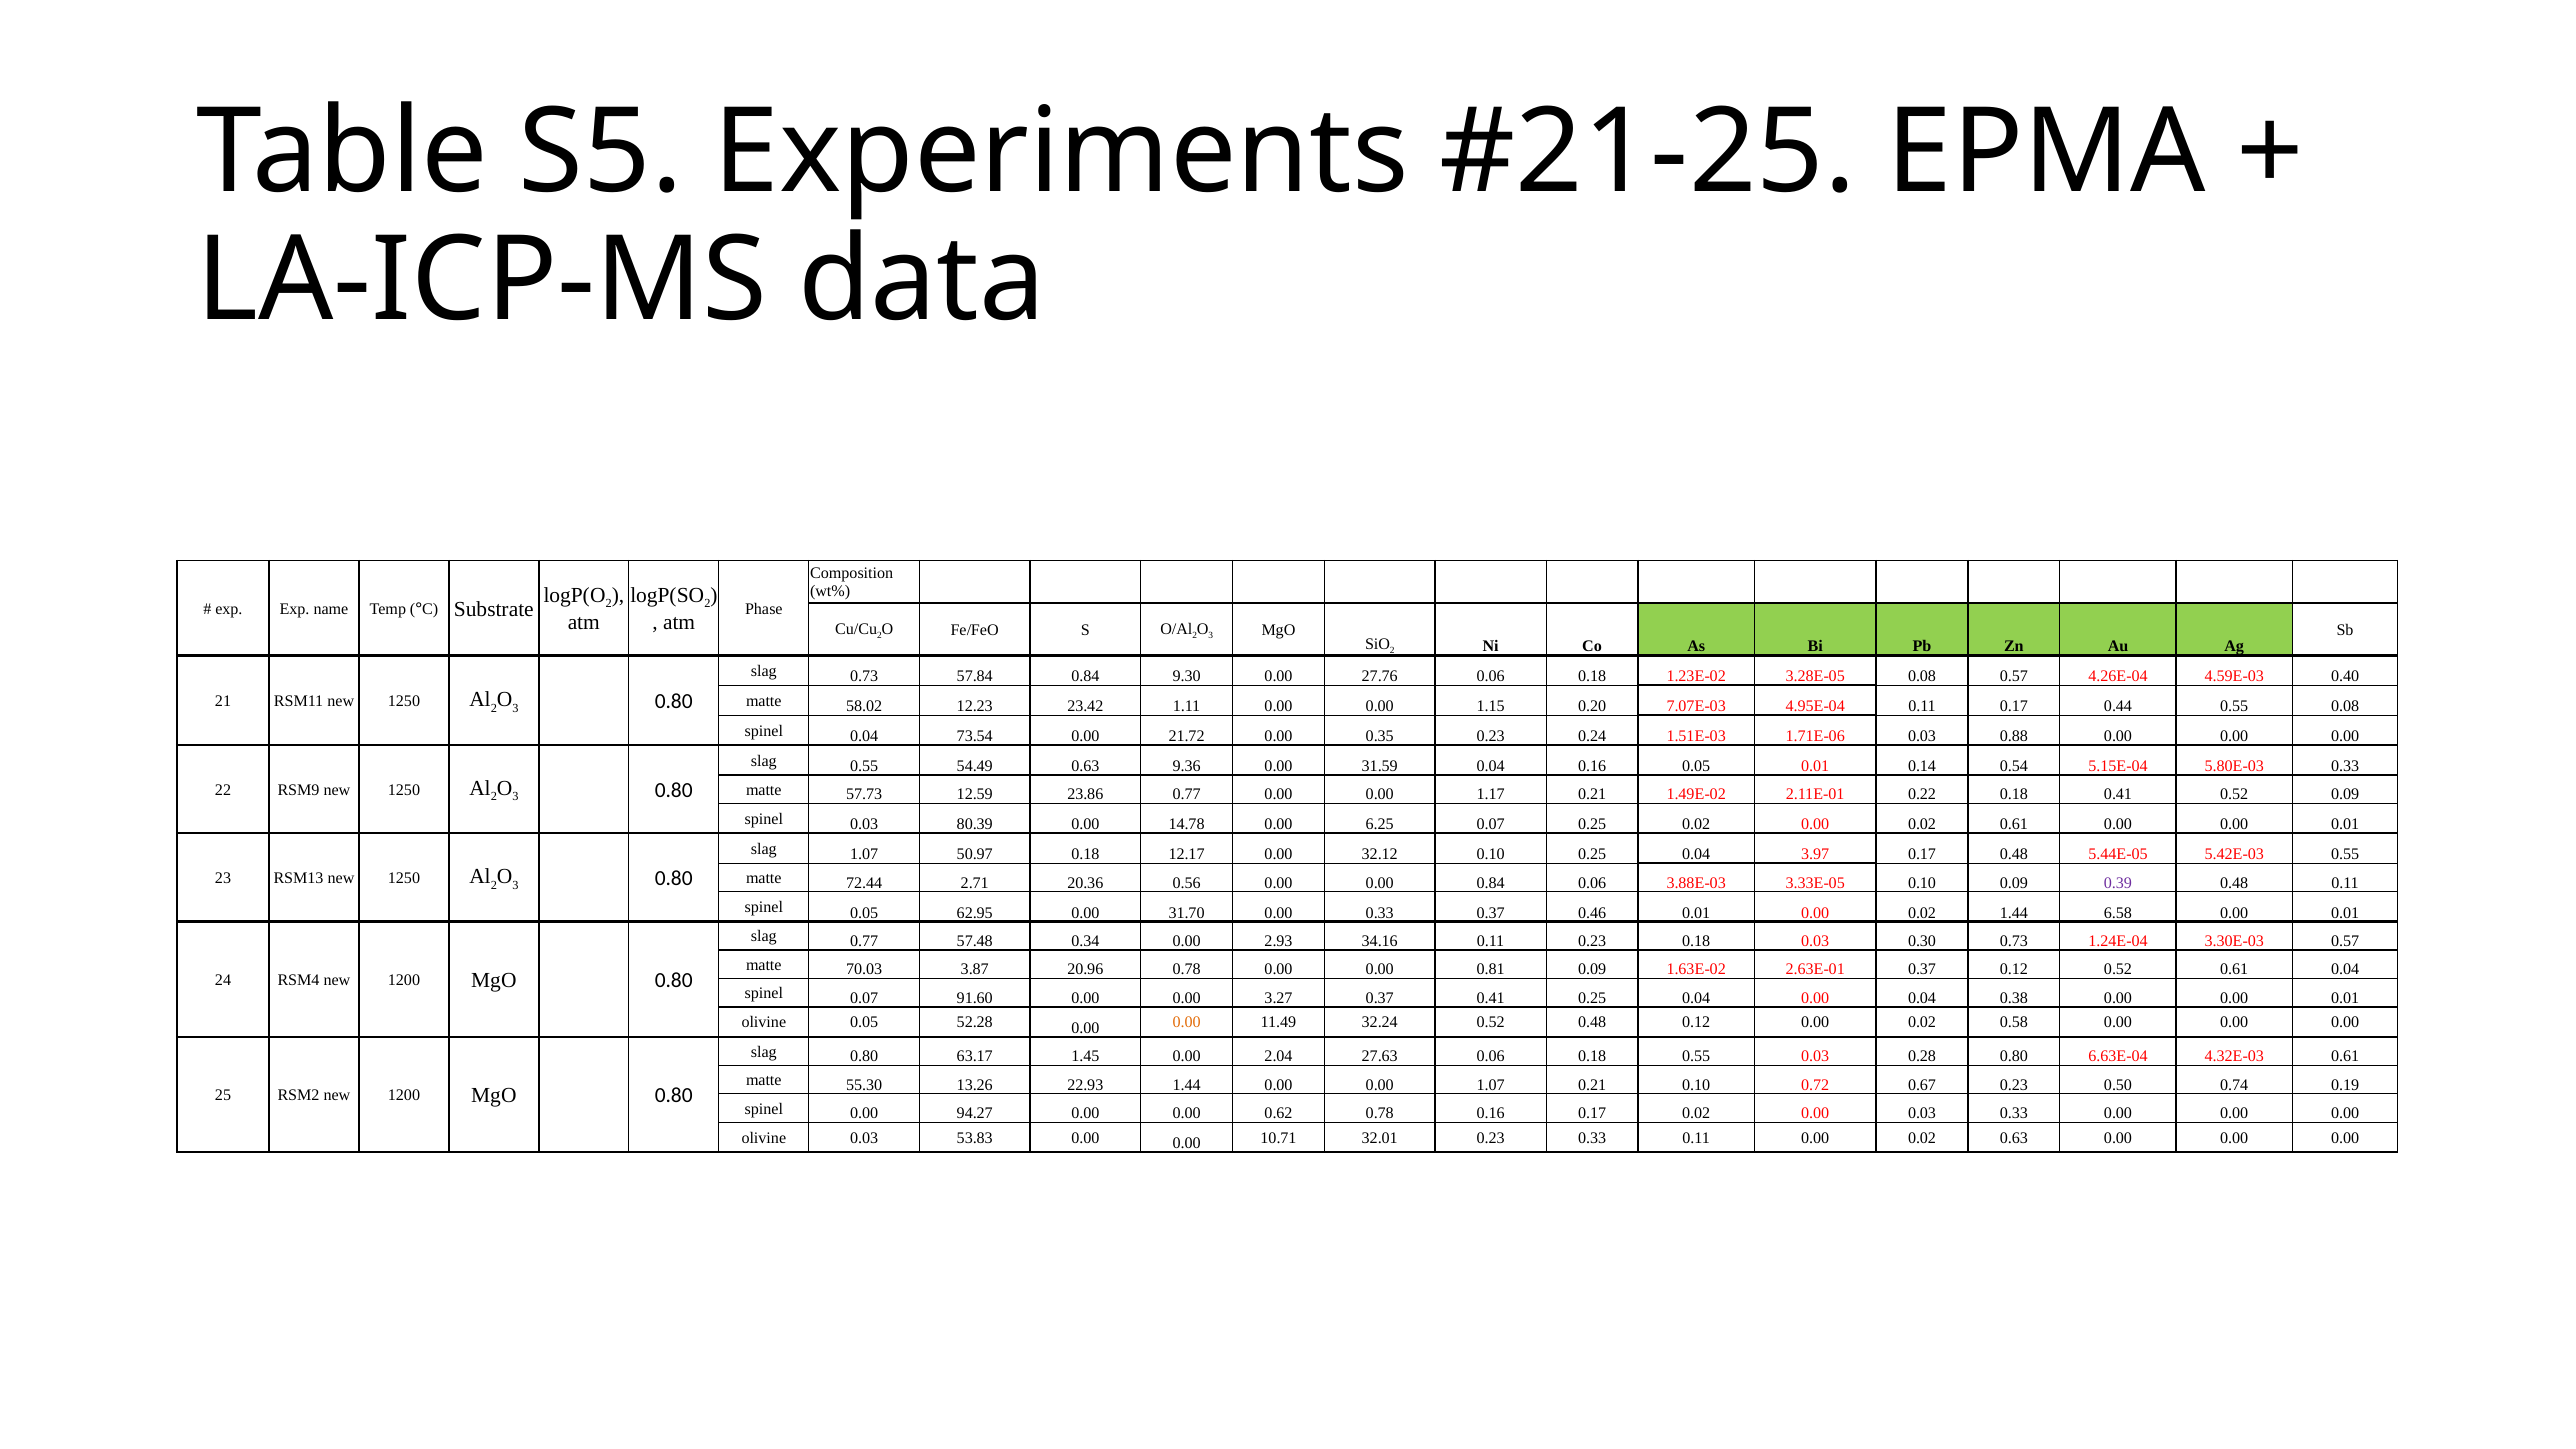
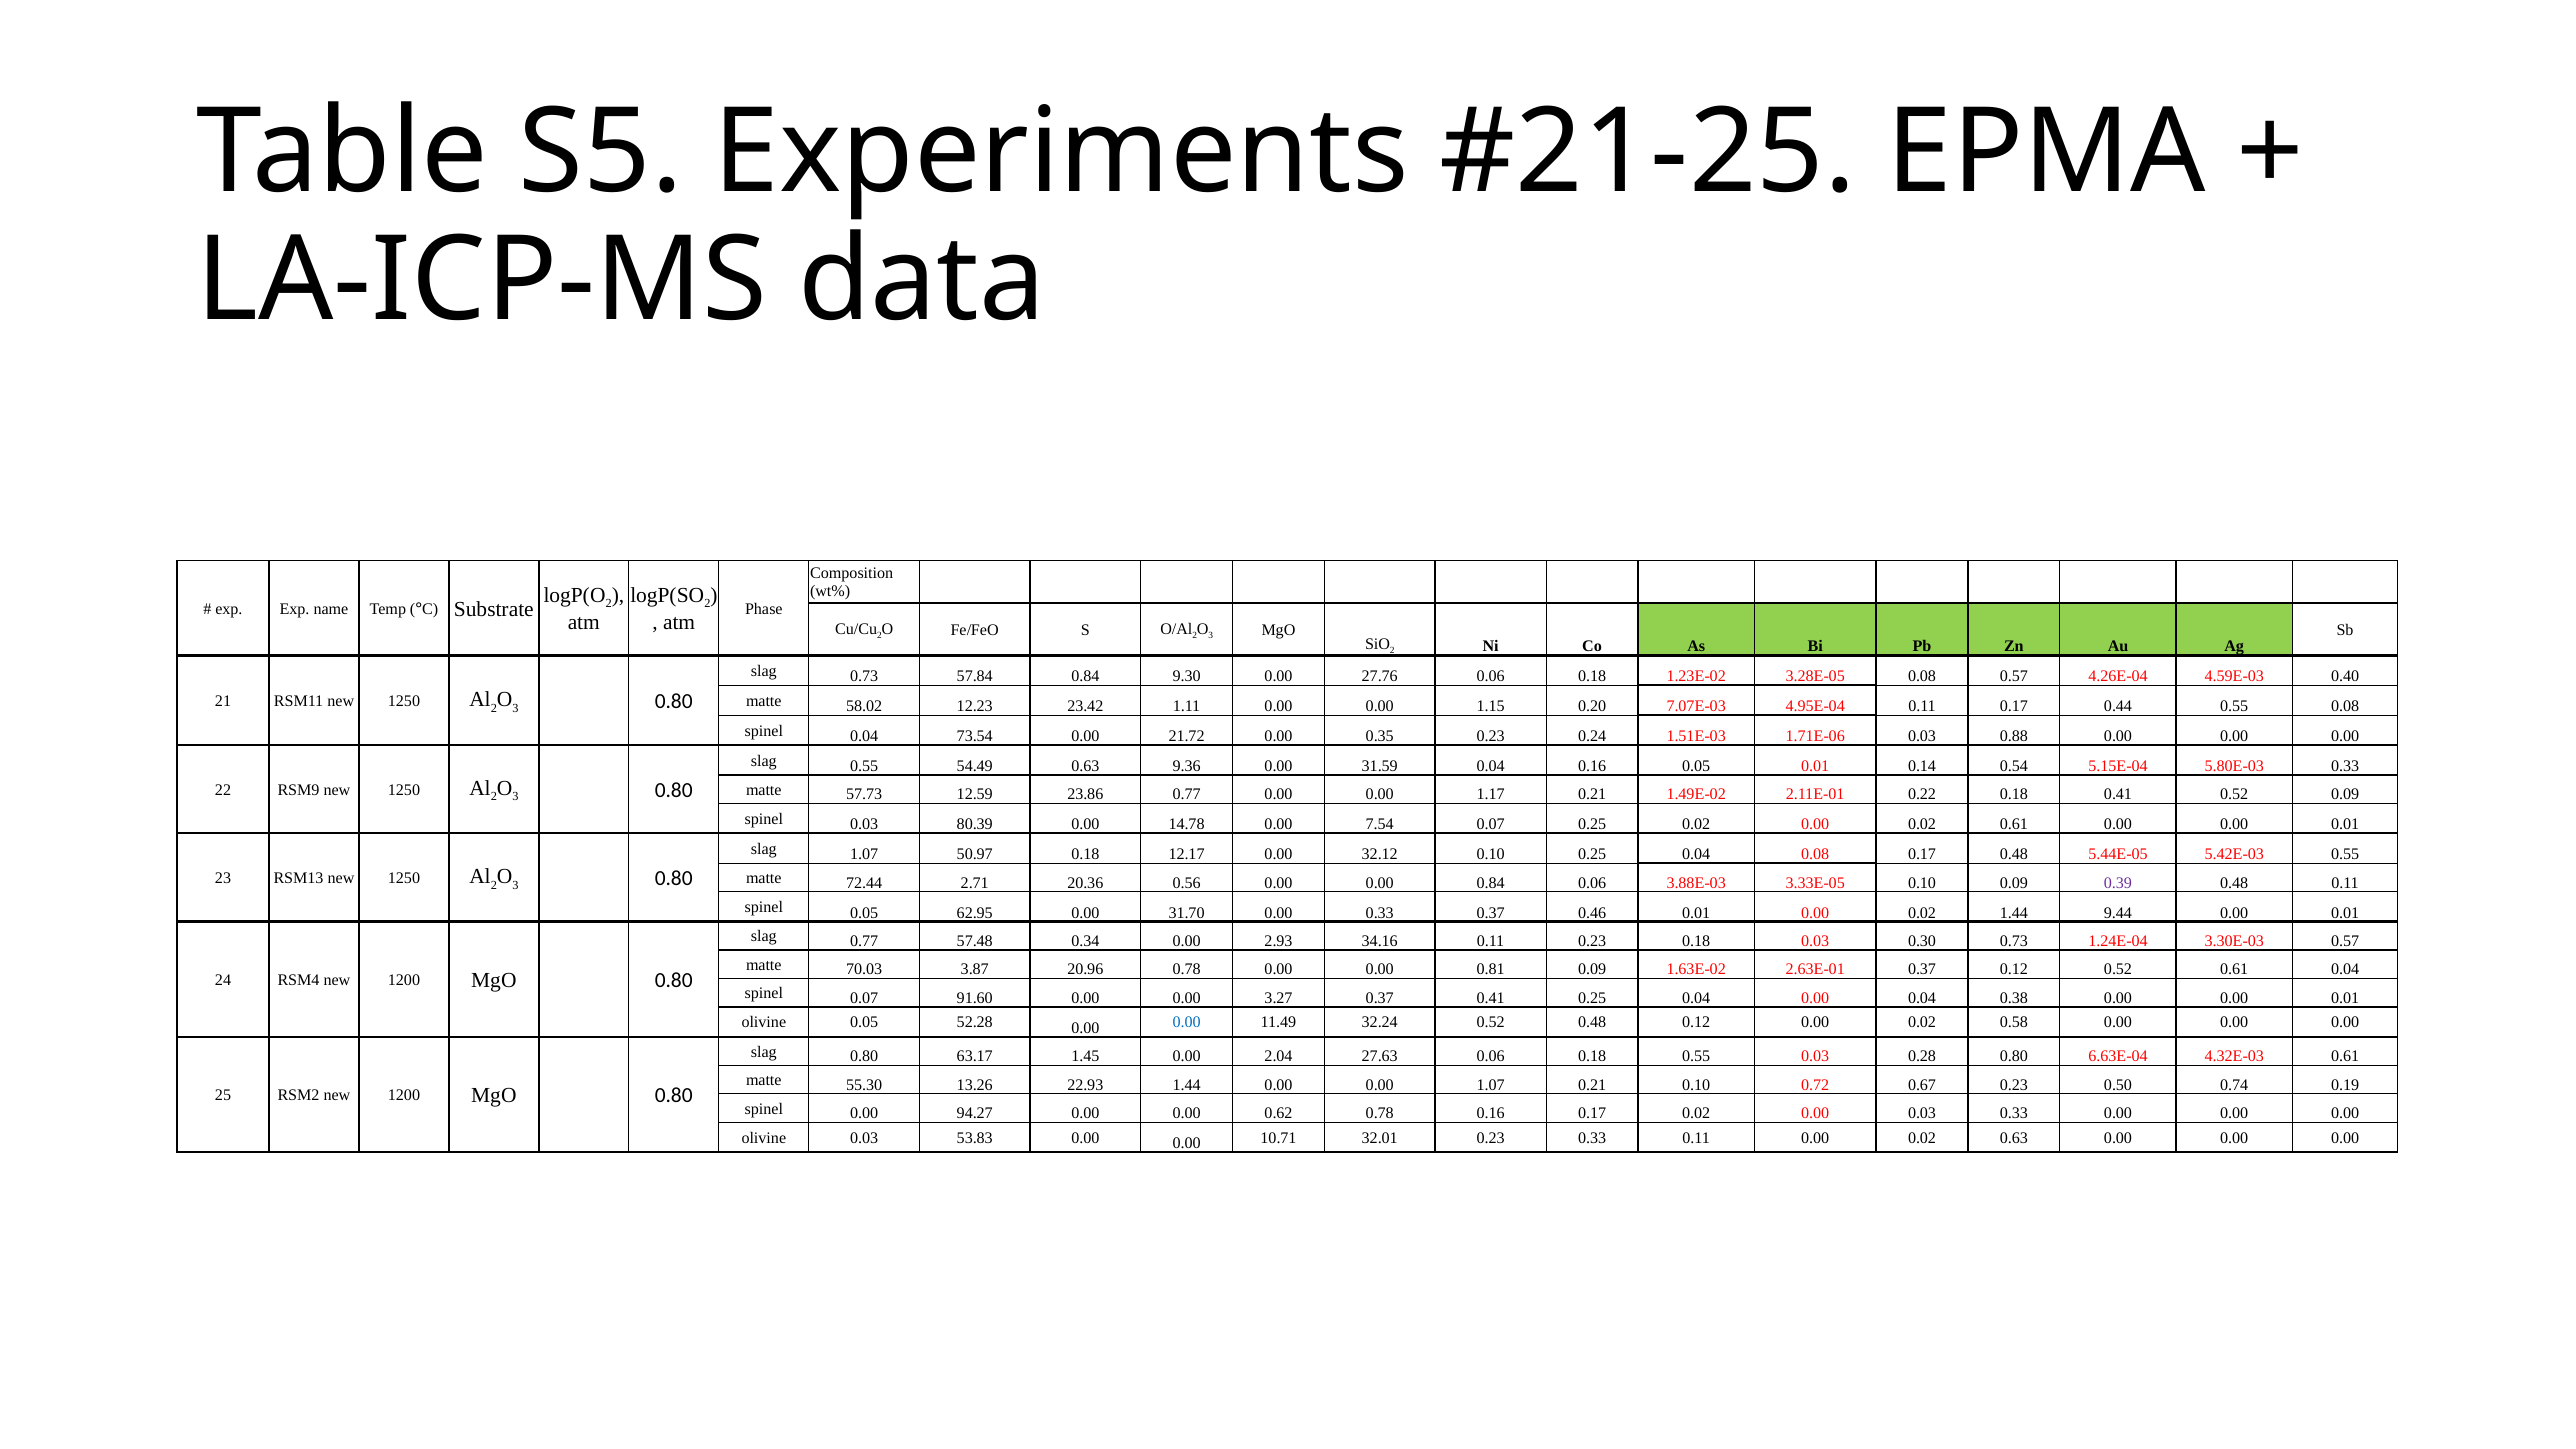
6.25: 6.25 -> 7.54 (1380, 824)
0.04 3.97: 3.97 -> 0.08 (1815, 854)
6.58: 6.58 -> 9.44 (2118, 913)
0.00 colour: orange -> blue (1187, 1023)
